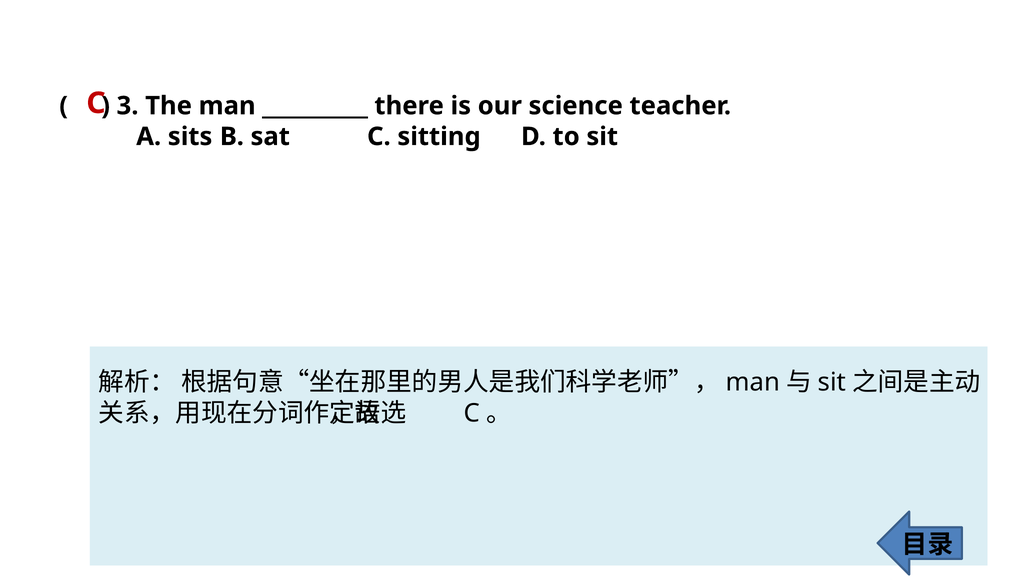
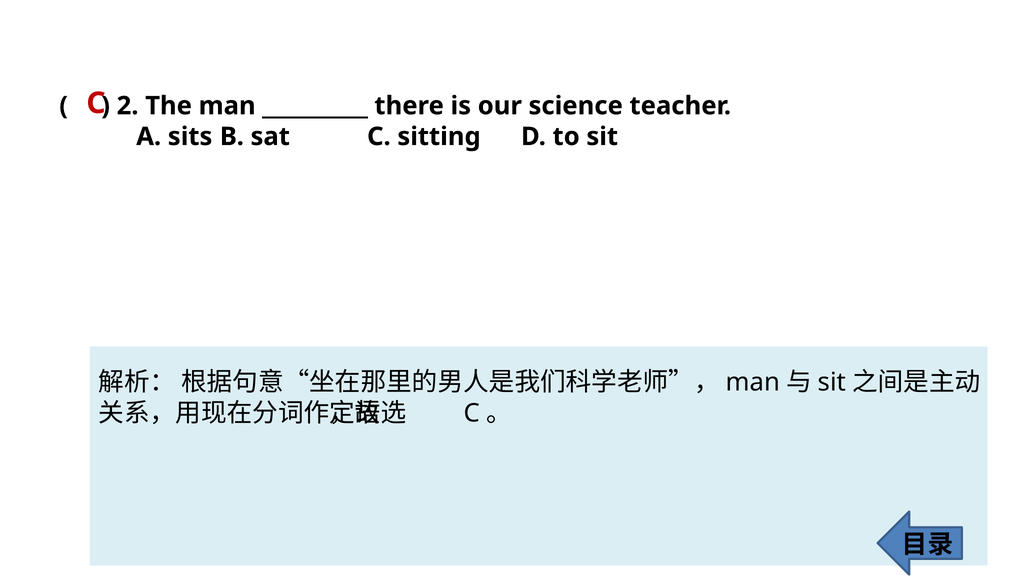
3: 3 -> 2 (128, 106)
